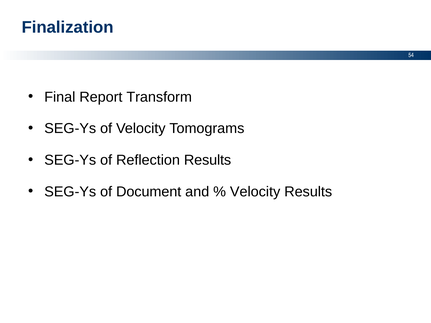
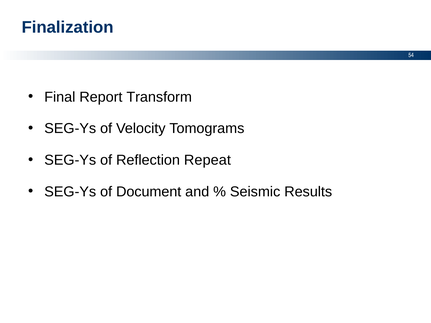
Reflection Results: Results -> Repeat (207, 160)
Velocity: Velocity -> Seismic (255, 192)
